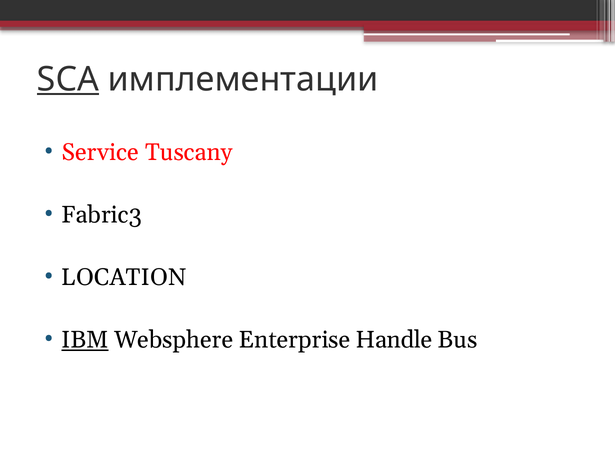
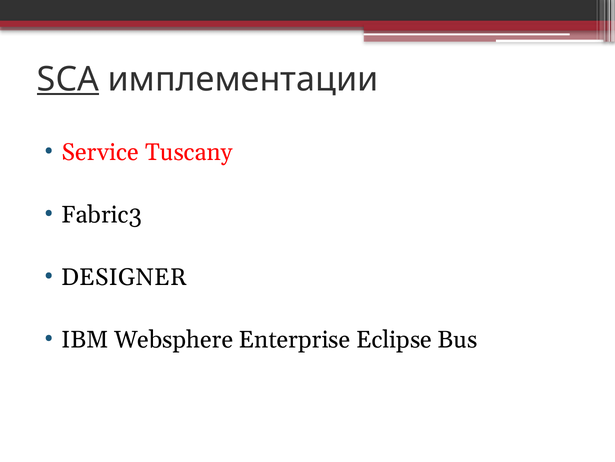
LOCATION: LOCATION -> DESIGNER (124, 277)
IBM underline: present -> none (85, 340)
Handle: Handle -> Eclipse (394, 340)
